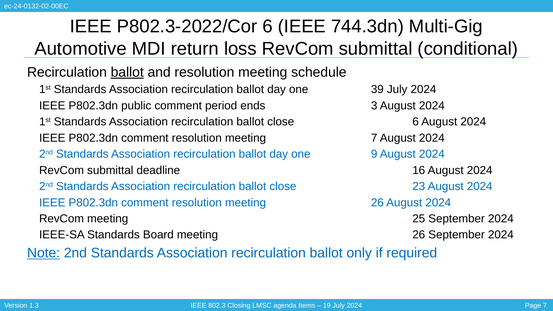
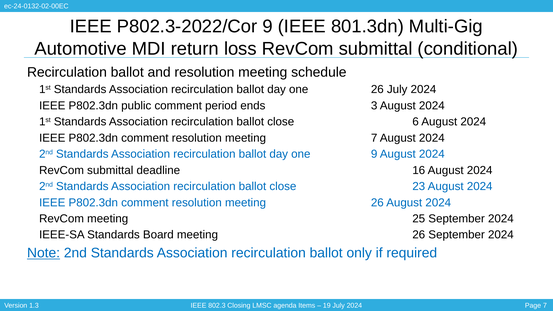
P802.3-2022/Cor 6: 6 -> 9 (268, 27)
744.3dn: 744.3dn -> 801.3dn (367, 27)
ballot underline: present -> none (127, 72)
one 39: 39 -> 26 (377, 90)
